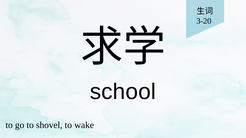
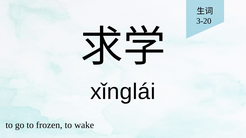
school: school -> xǐnglái (123, 92)
shovel: shovel -> frozen (49, 125)
